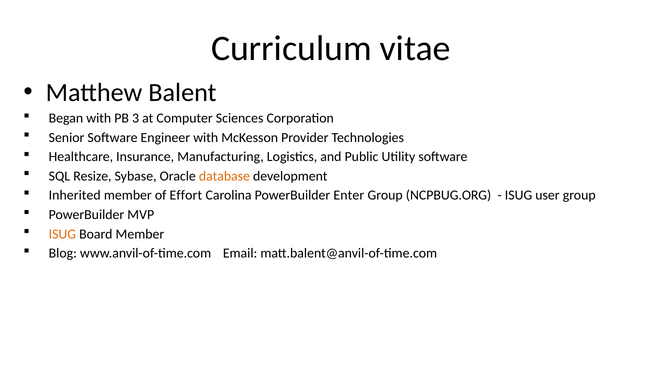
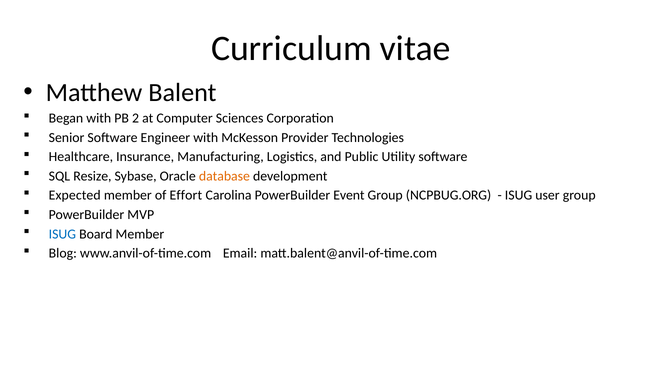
3: 3 -> 2 (136, 118)
Inherited: Inherited -> Expected (75, 196)
Enter: Enter -> Event (349, 196)
ISUG colour: orange -> blue (62, 234)
